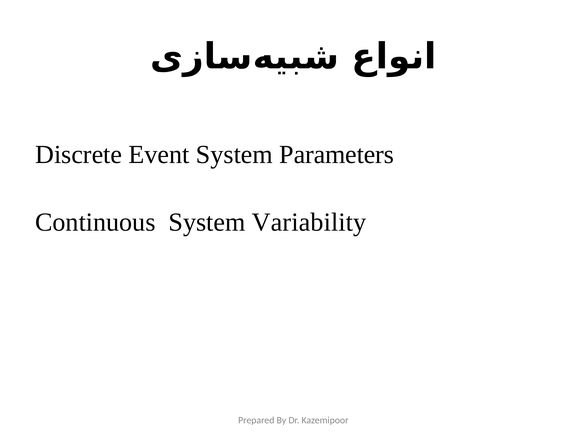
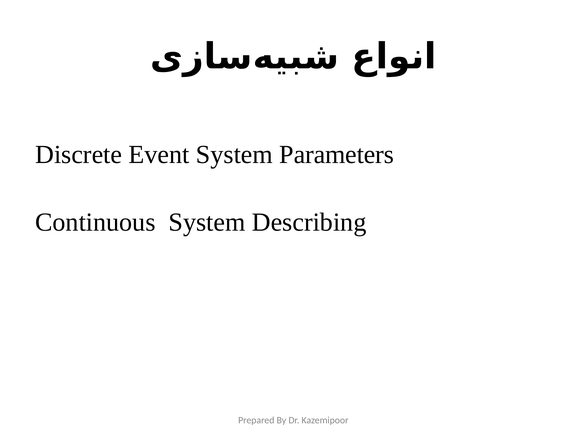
Variability: Variability -> Describing (309, 222)
